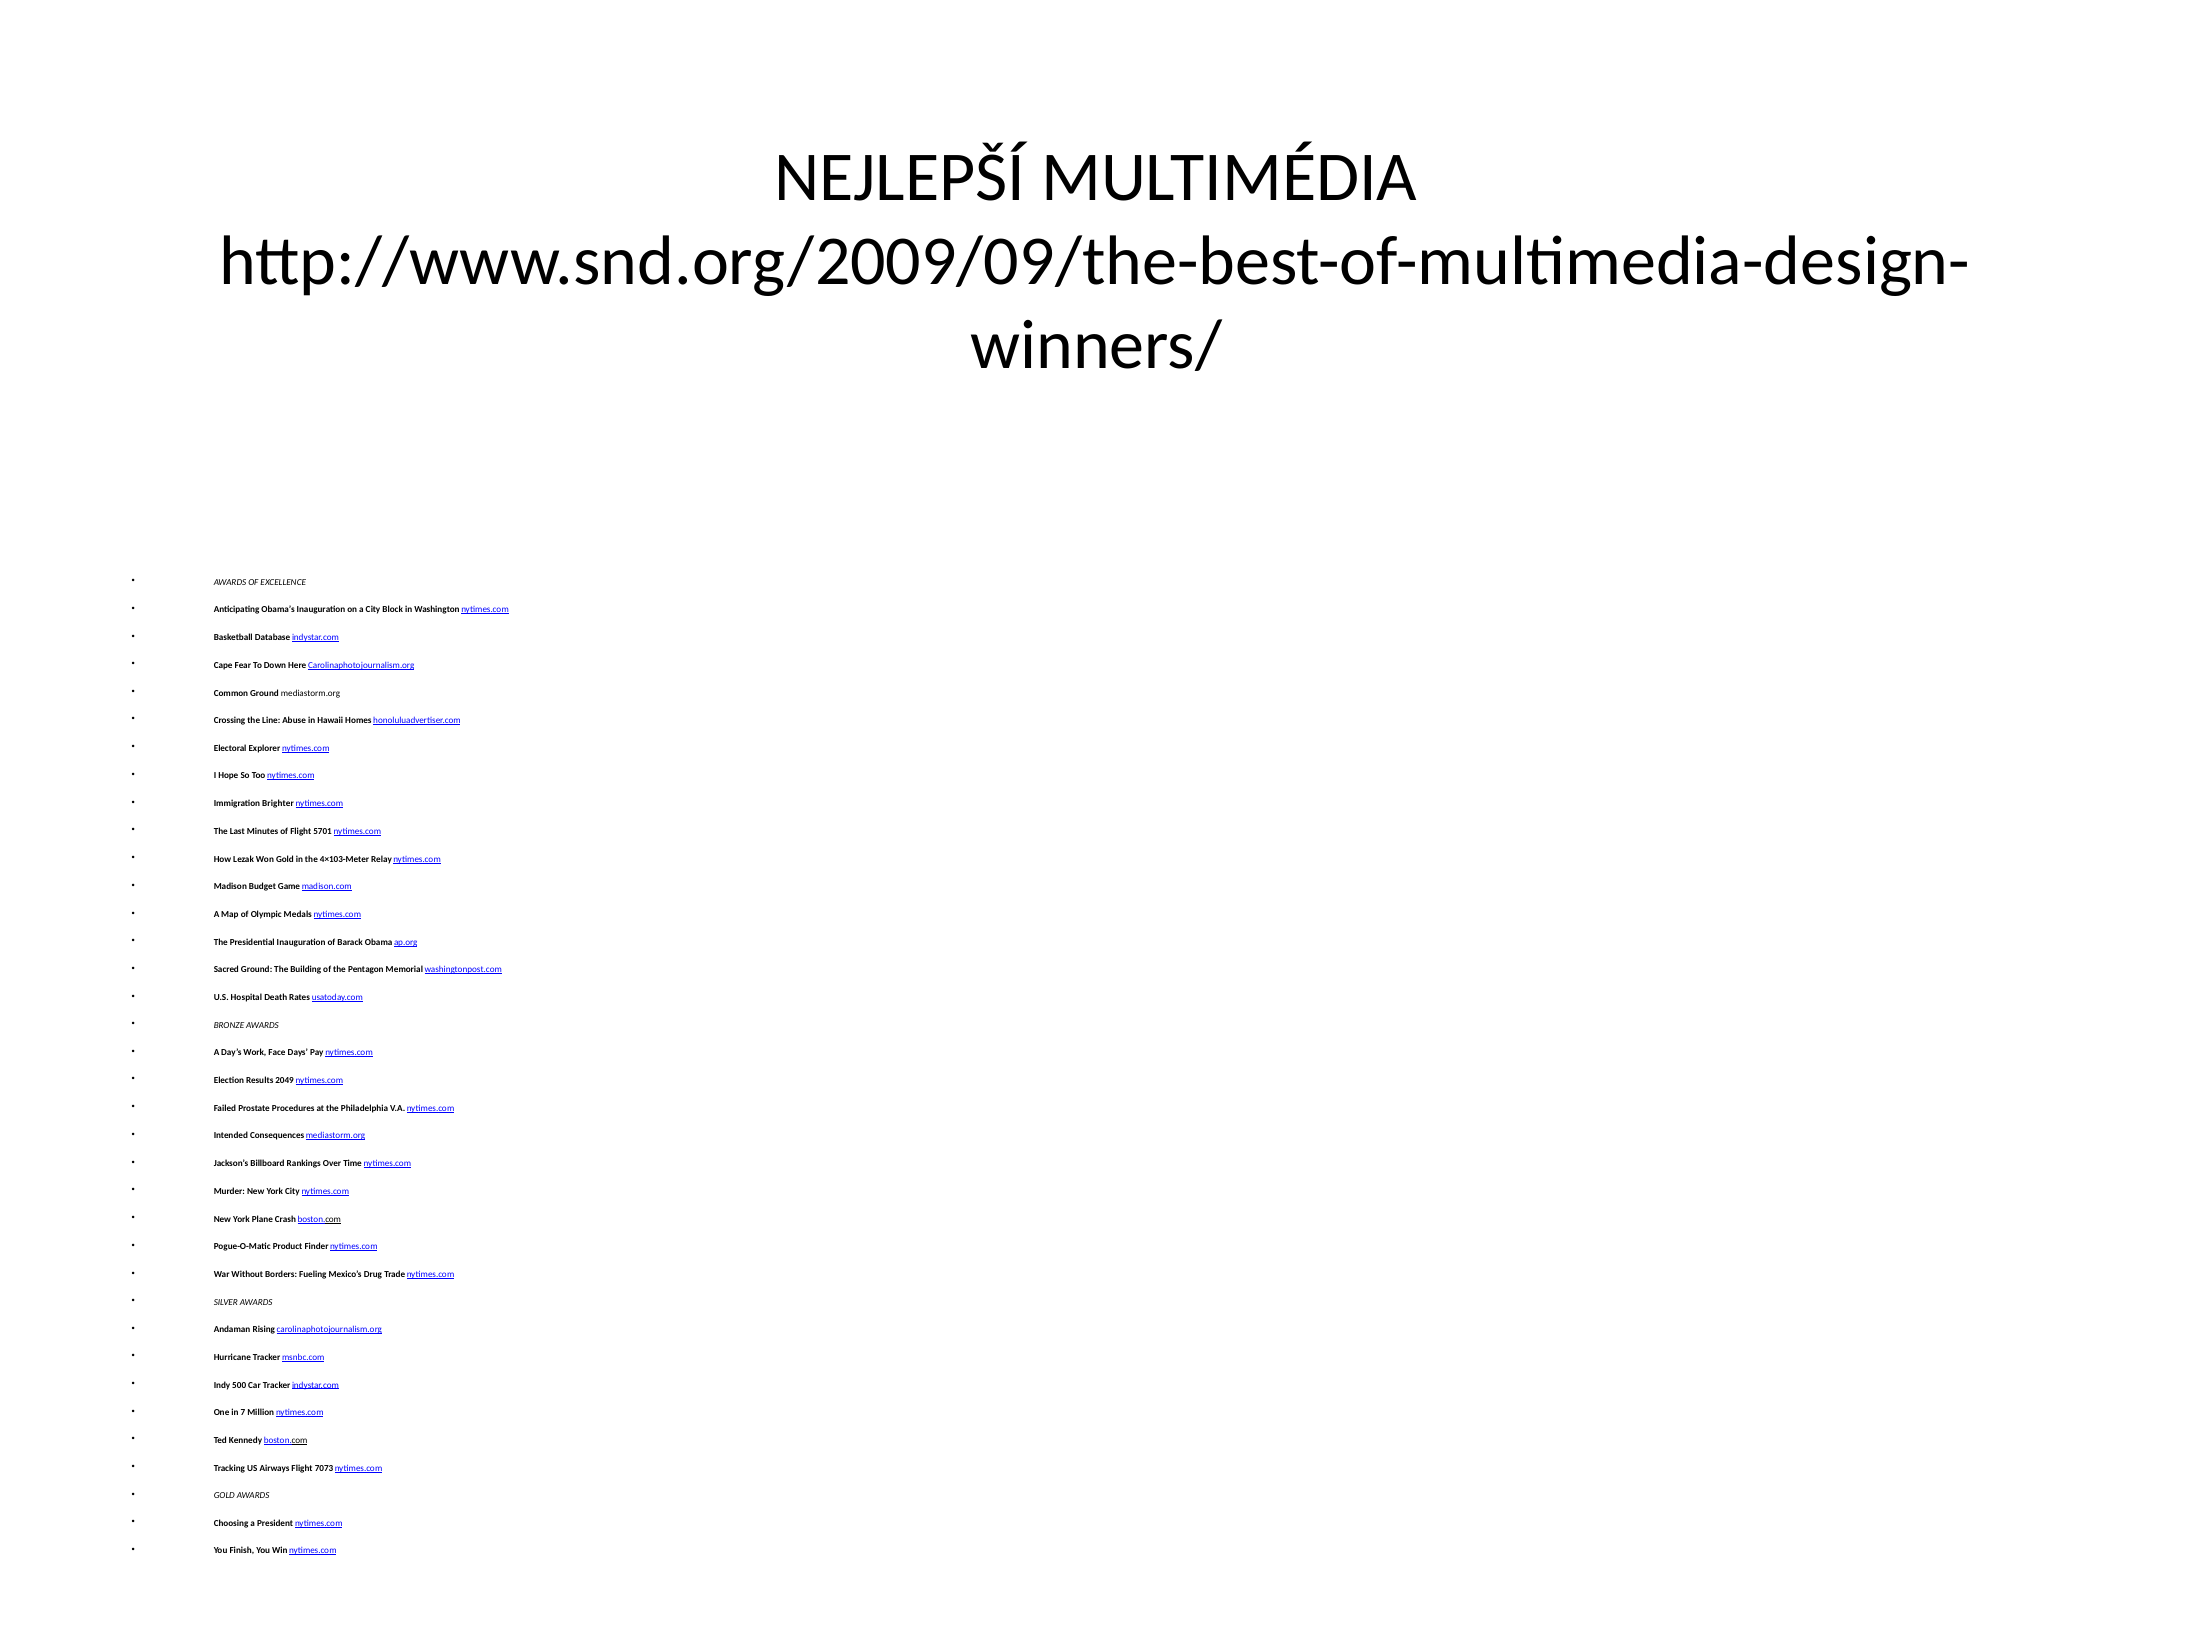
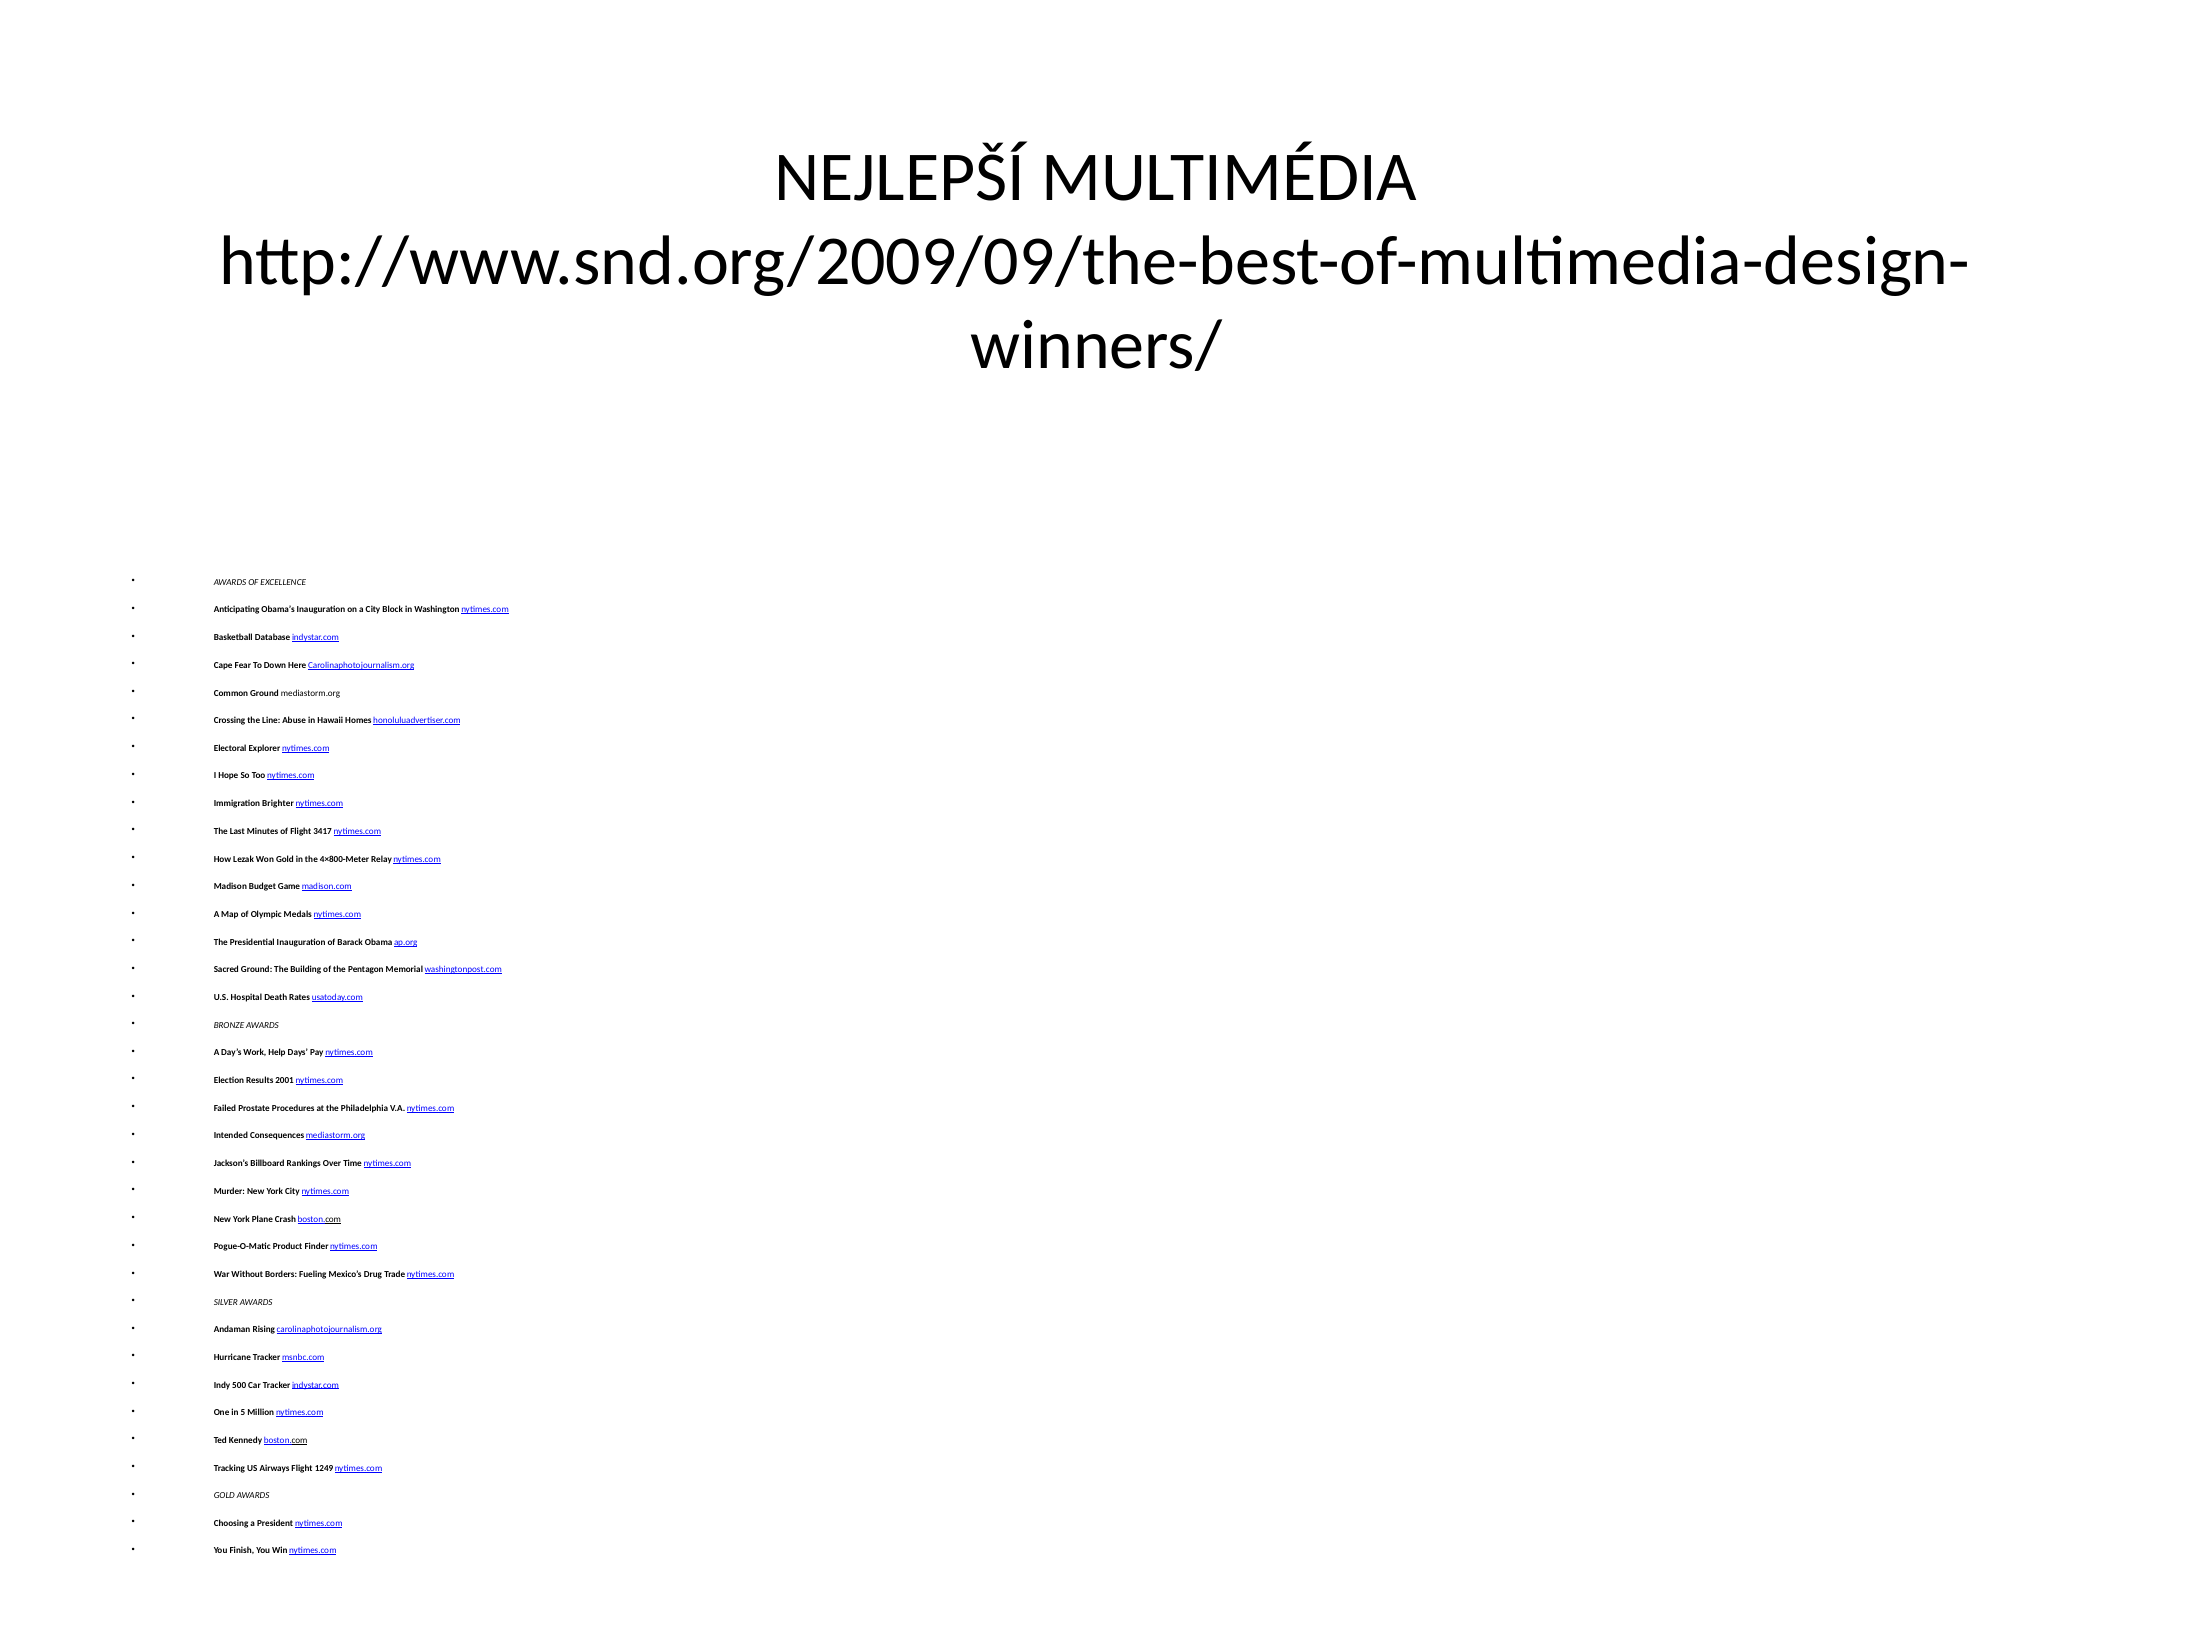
5701: 5701 -> 3417 (323, 831)
4×103-Meter: 4×103-Meter -> 4×800-Meter (345, 859)
Face: Face -> Help (277, 1053)
2049: 2049 -> 2001 (285, 1080)
7: 7 -> 5 (243, 1413)
7073: 7073 -> 1249 (324, 1468)
